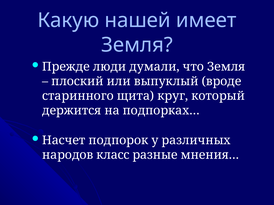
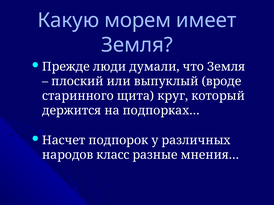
нашей: нашей -> морем (138, 20)
